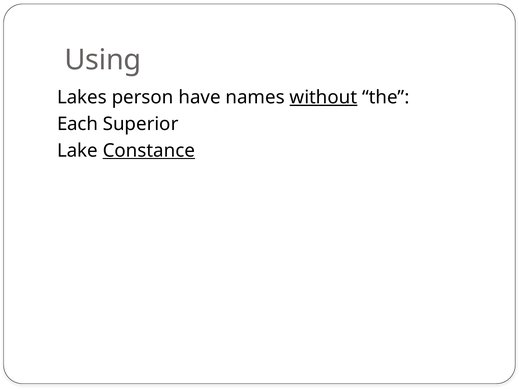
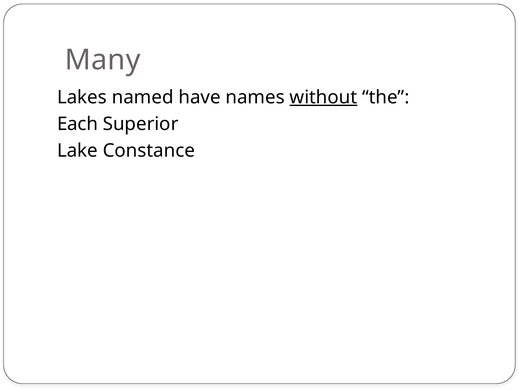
Using: Using -> Many (103, 60)
person: person -> named (143, 97)
Constance underline: present -> none (149, 151)
